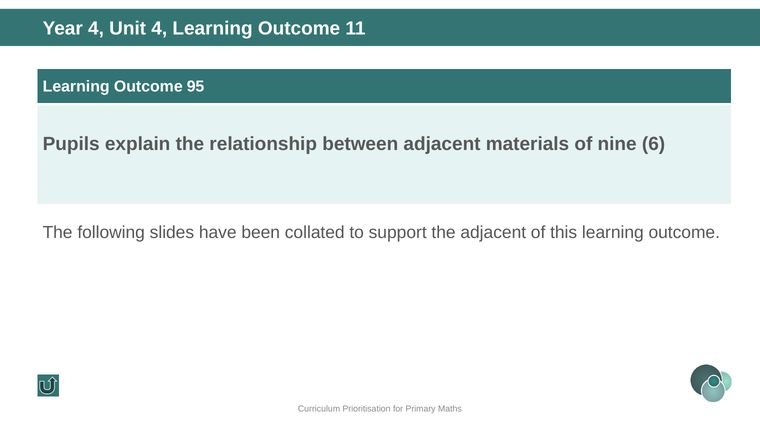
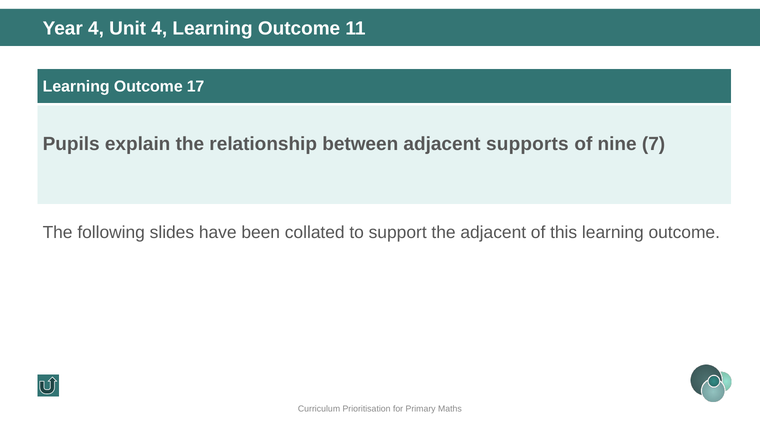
95: 95 -> 17 (196, 87)
materials: materials -> supports (527, 144)
6: 6 -> 7 (654, 144)
